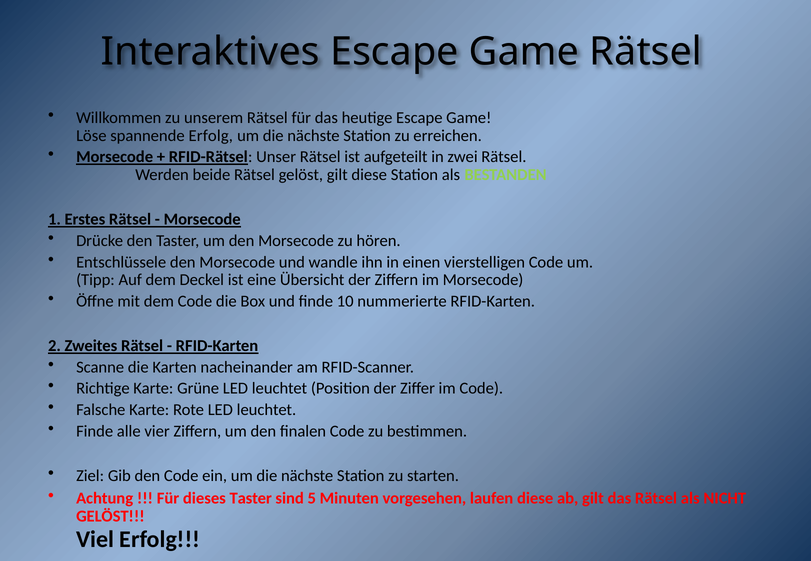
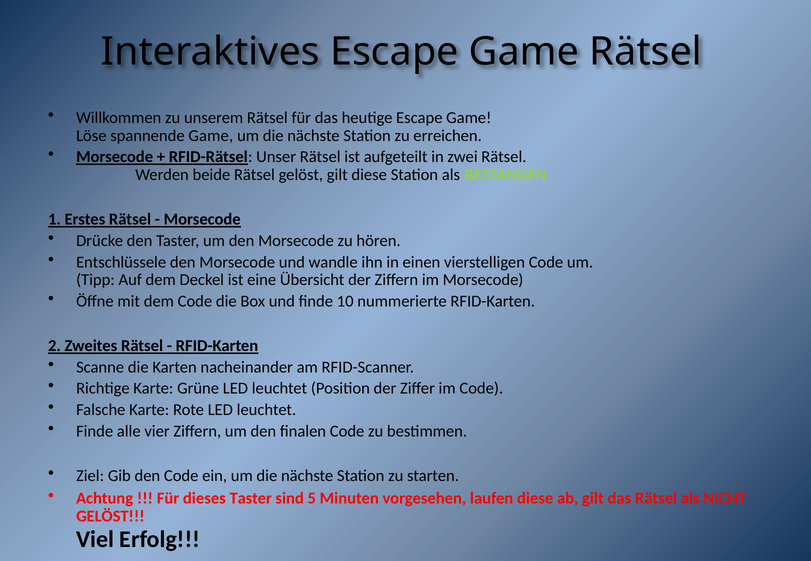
spannende Erfolg: Erfolg -> Game (211, 136)
